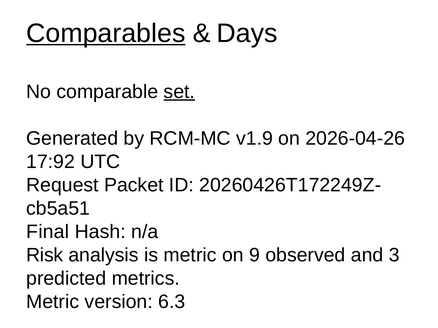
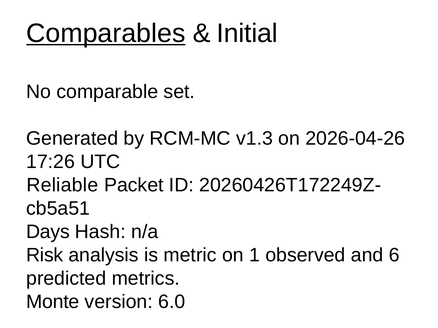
Days: Days -> Initial (247, 33)
set underline: present -> none (179, 92)
v1.9: v1.9 -> v1.3 (255, 139)
17:92: 17:92 -> 17:26 (51, 162)
Request: Request -> Reliable (62, 185)
Final: Final -> Days (48, 232)
9: 9 -> 1 (255, 255)
3: 3 -> 6 (394, 255)
Metric: Metric -> Monte (53, 302)
6.3: 6.3 -> 6.0 (172, 302)
